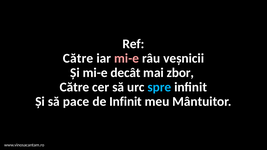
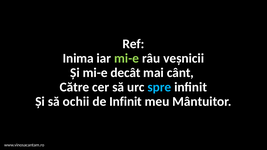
Către: Către -> Inima (78, 58)
mi-e colour: pink -> light green (127, 58)
zbor: zbor -> cânt (180, 73)
pace: pace -> ochii (76, 102)
